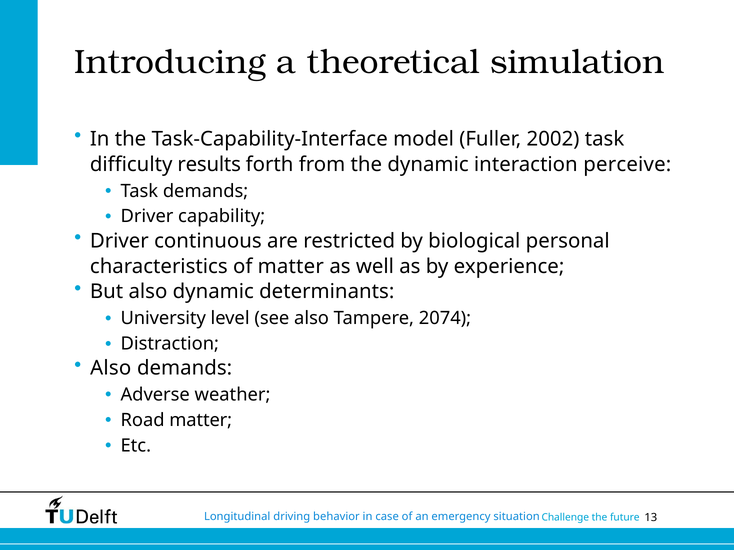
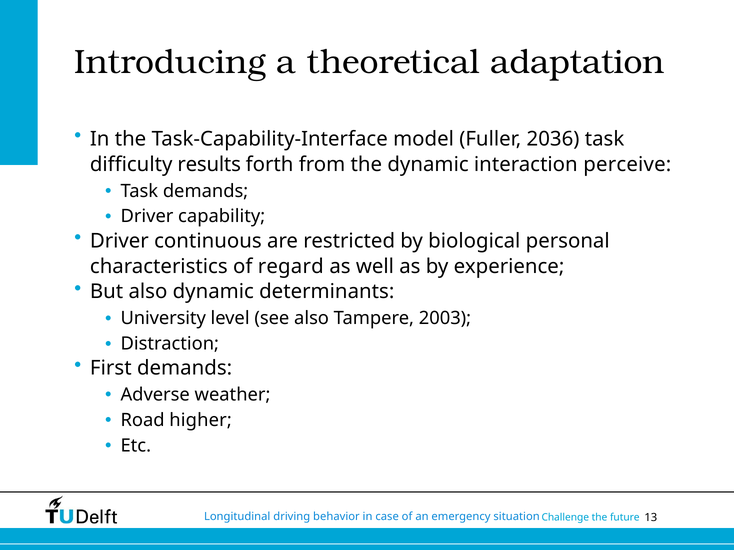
simulation: simulation -> adaptation (577, 62)
2002: 2002 -> 2036 (553, 139)
of matter: matter -> regard (291, 267)
2074: 2074 -> 2003 (445, 319)
Also: Also -> First (111, 368)
Road matter: matter -> higher (201, 421)
